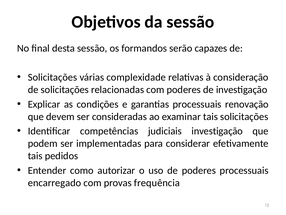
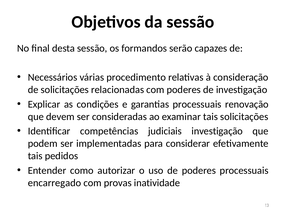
Solicitações: Solicitações -> Necessários (53, 77)
complexidade: complexidade -> procedimento (136, 77)
frequência: frequência -> inatividade (157, 182)
